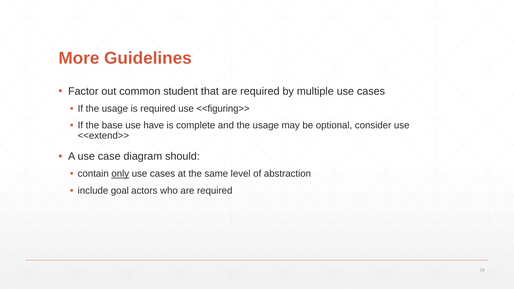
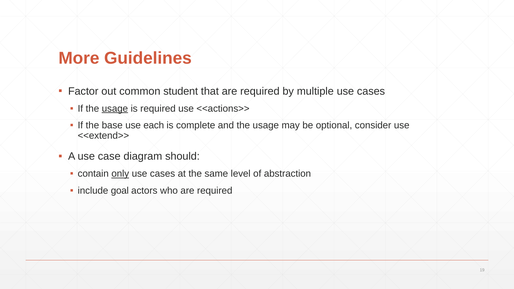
usage underline: none -> present (115, 109)
<<figuring>>: <<figuring>> -> <<actions>> (223, 109)
have: have -> each (154, 125)
